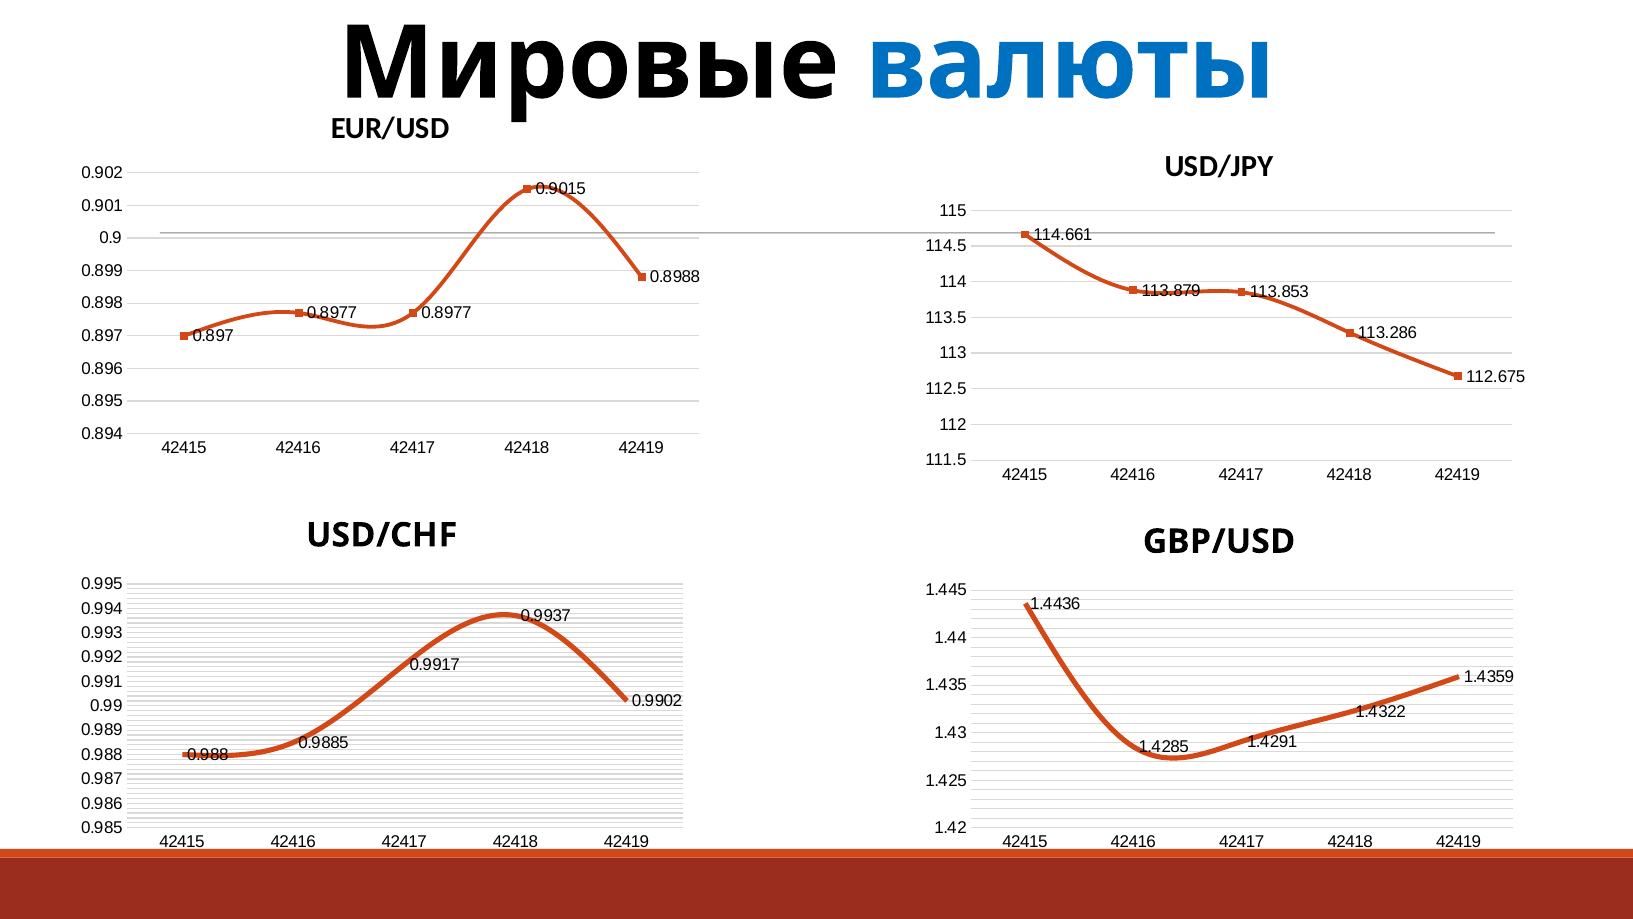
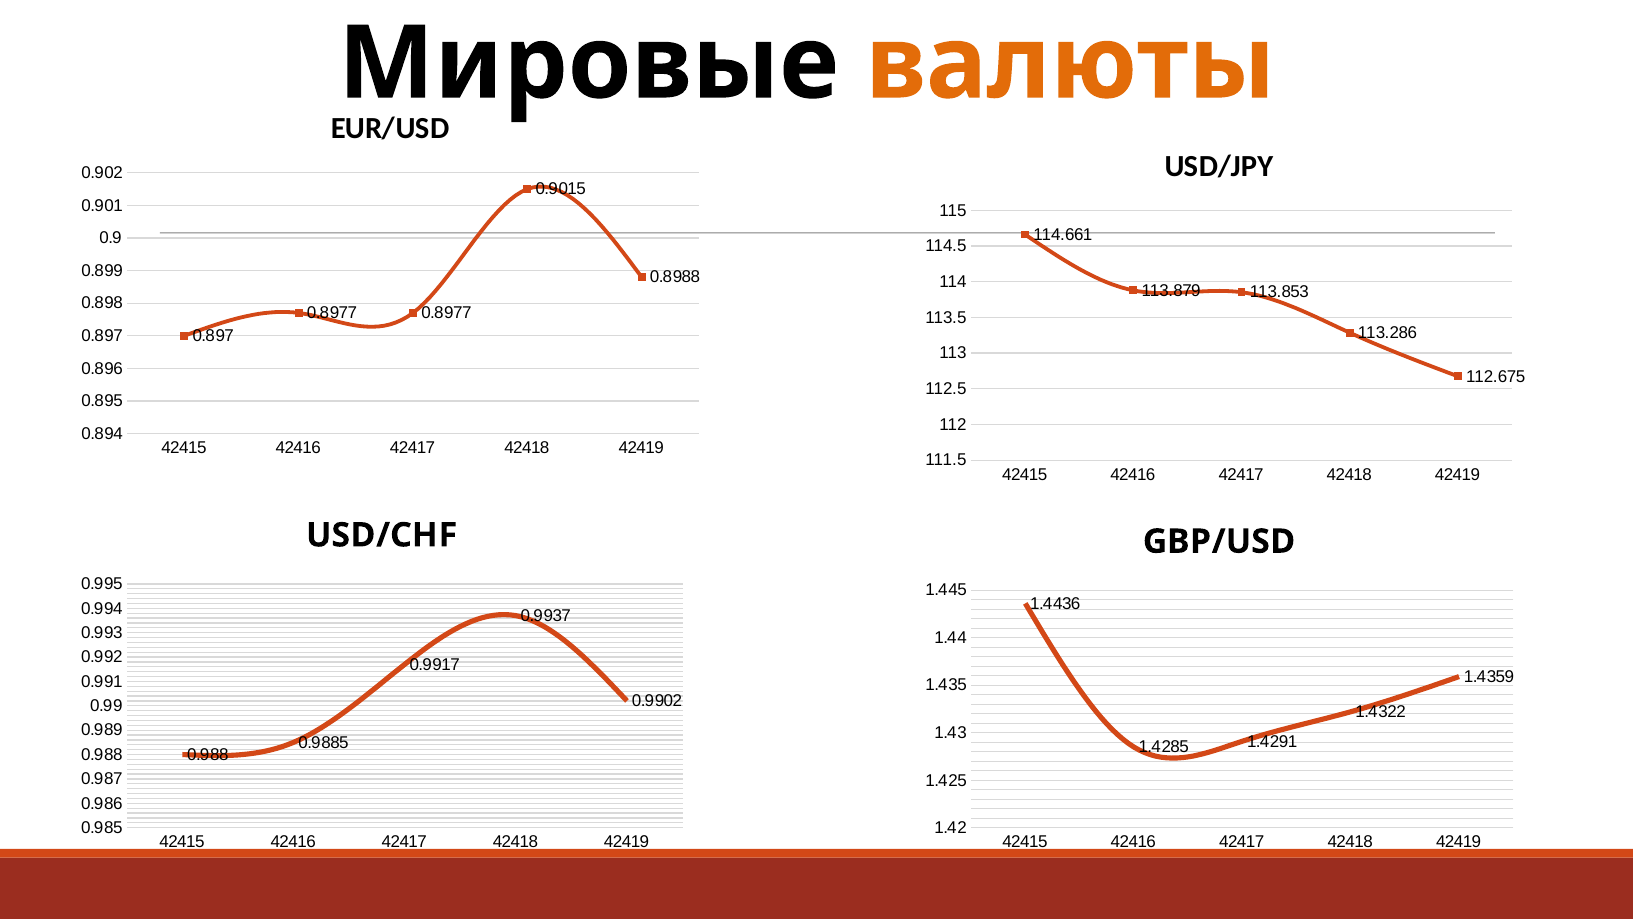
валюты colour: blue -> orange (1070, 64)
